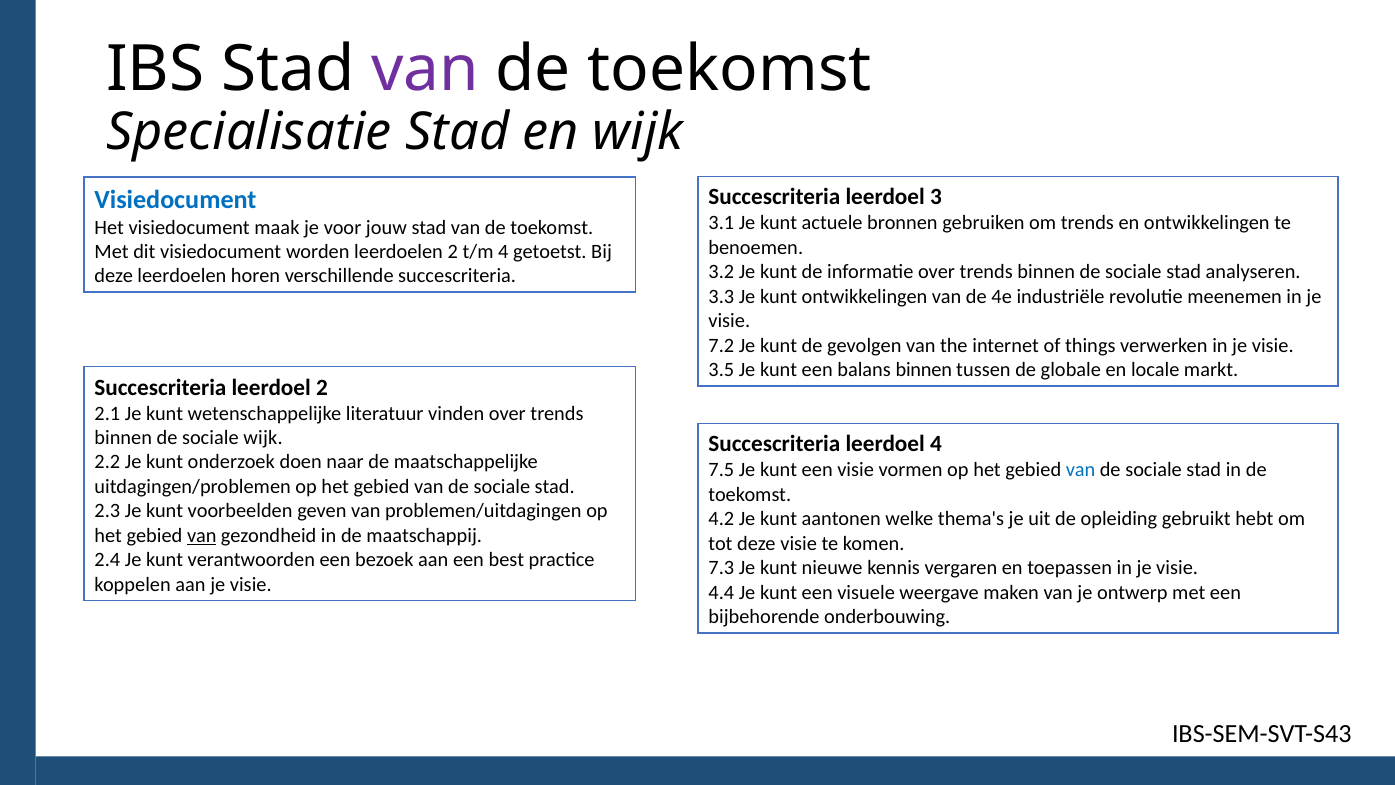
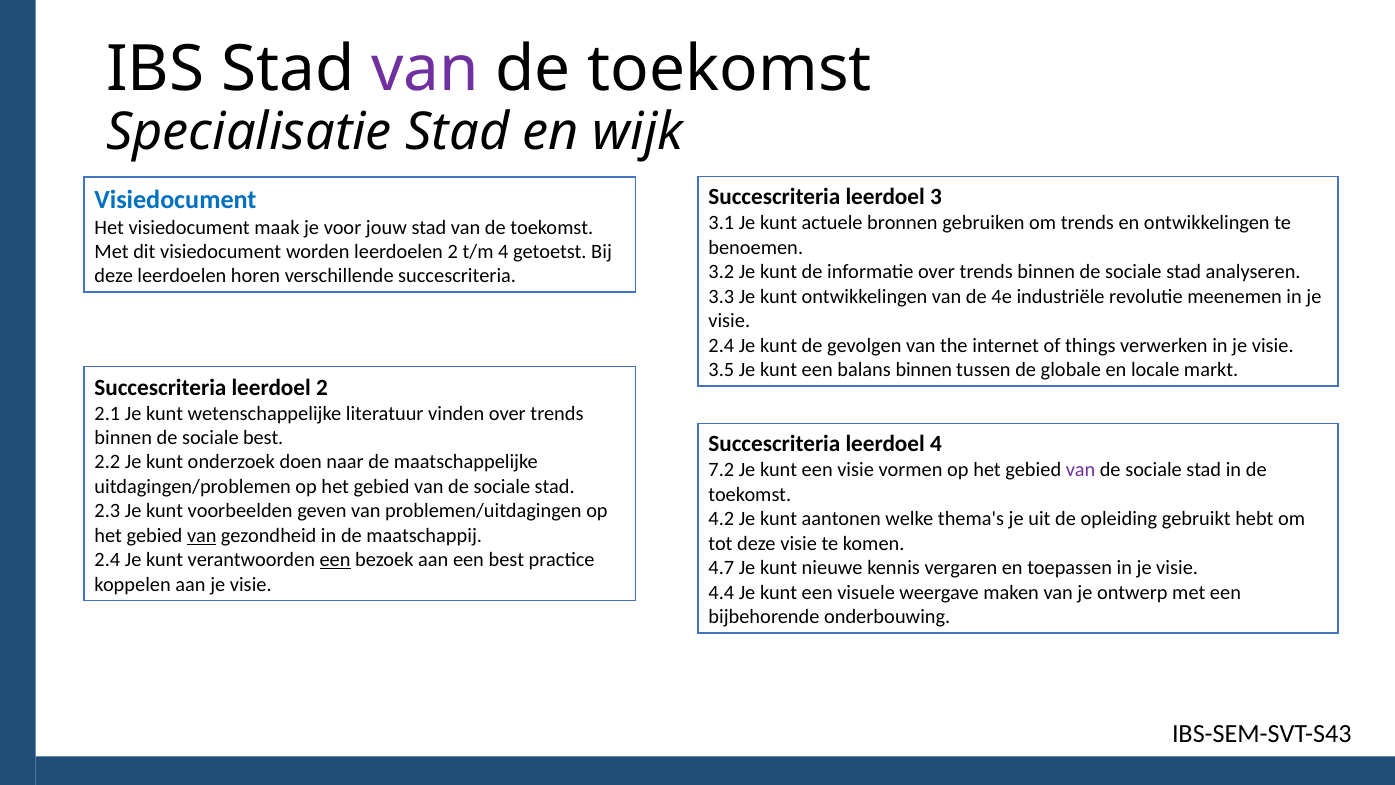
7.2: 7.2 -> 2.4 (721, 345)
sociale wijk: wijk -> best (263, 438)
7.5: 7.5 -> 7.2 (721, 470)
van colour: blue -> purple (1081, 470)
een underline: none -> present (335, 560)
7.3: 7.3 -> 4.7 (721, 568)
